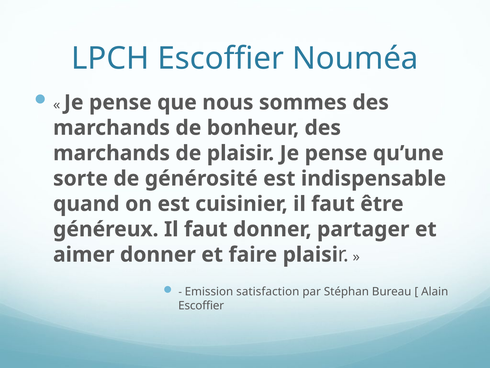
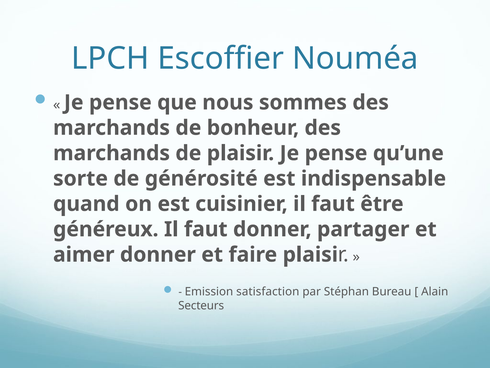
Escoffier: Escoffier -> Secteurs (201, 305)
